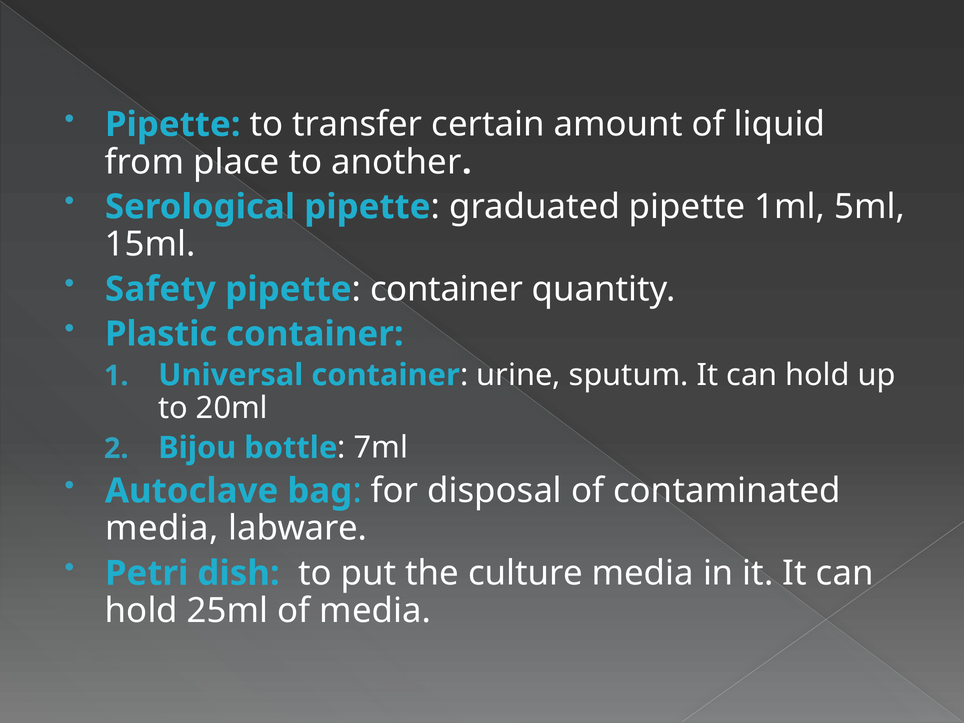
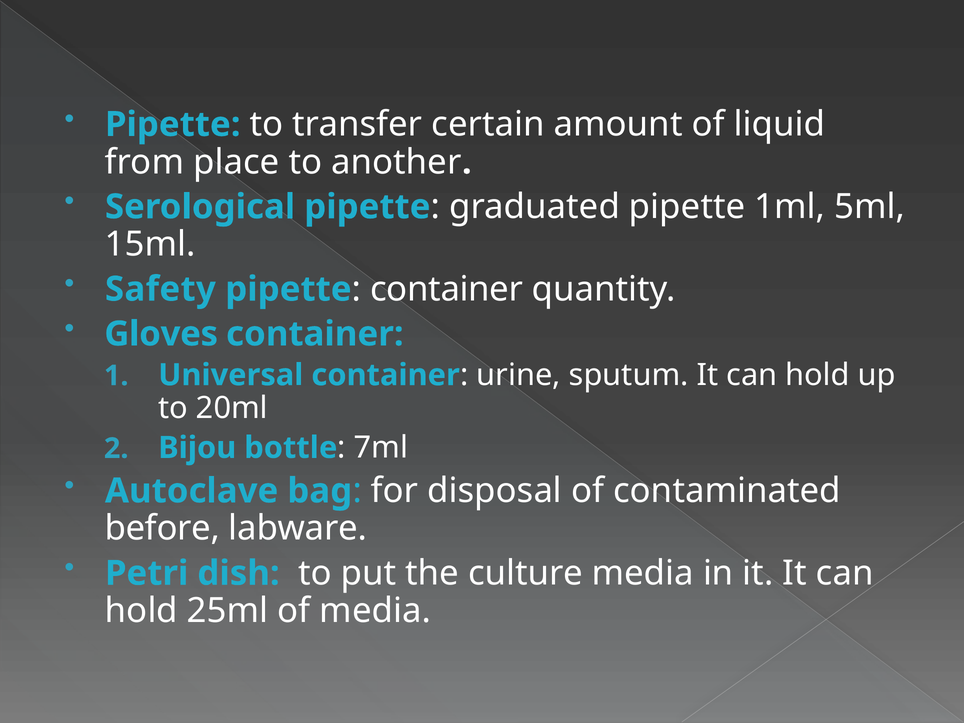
Plastic: Plastic -> Gloves (161, 334)
media: media -> before (162, 529)
